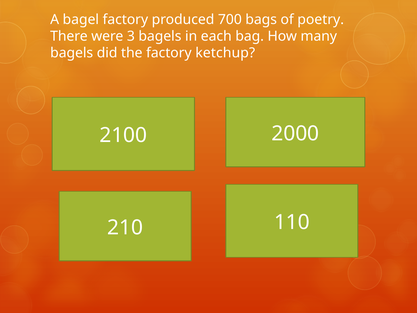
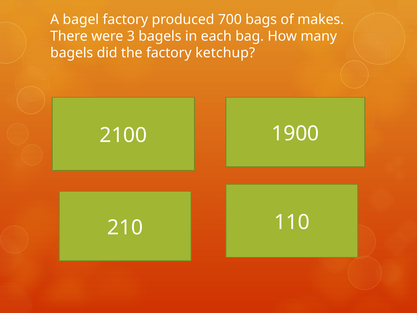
poetry: poetry -> makes (321, 19)
2000: 2000 -> 1900 (295, 134)
